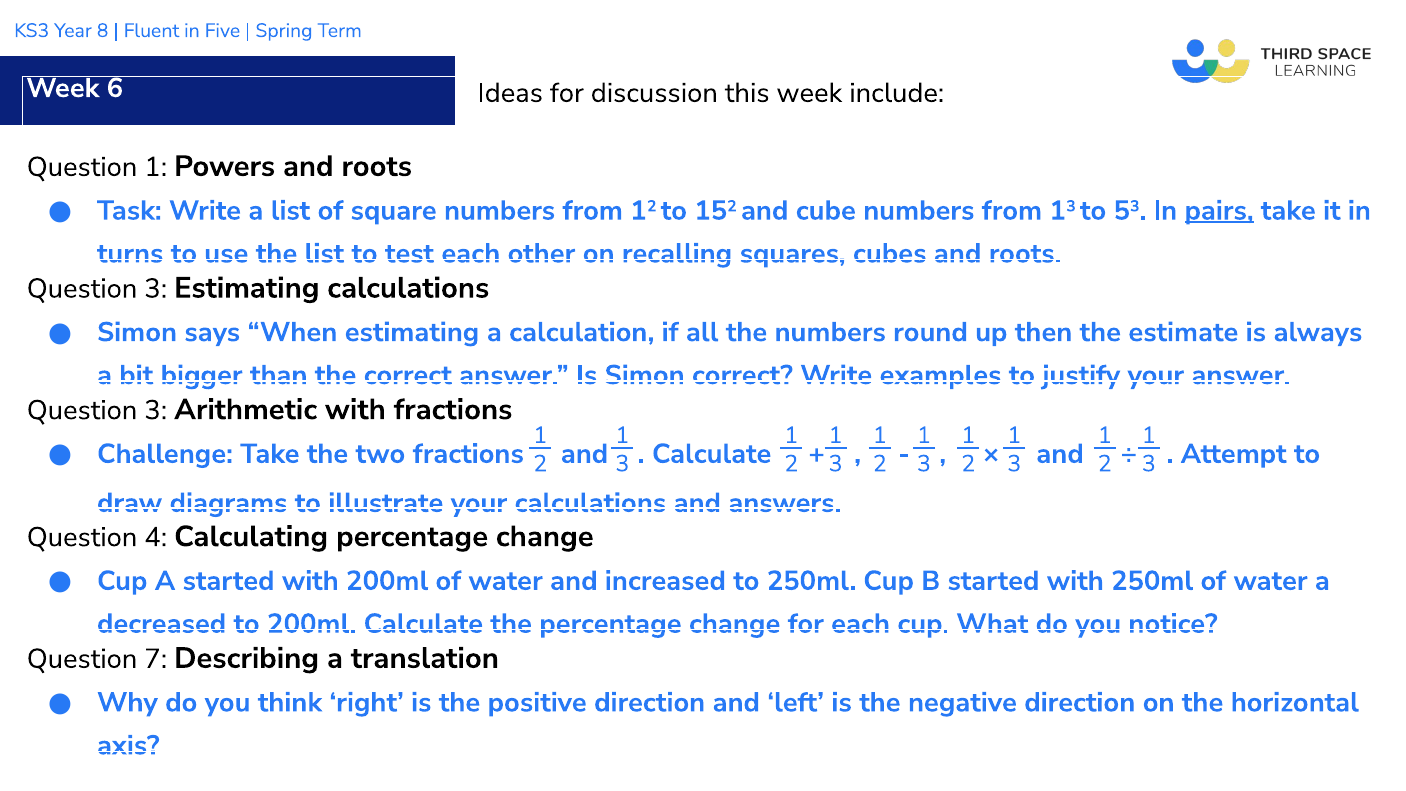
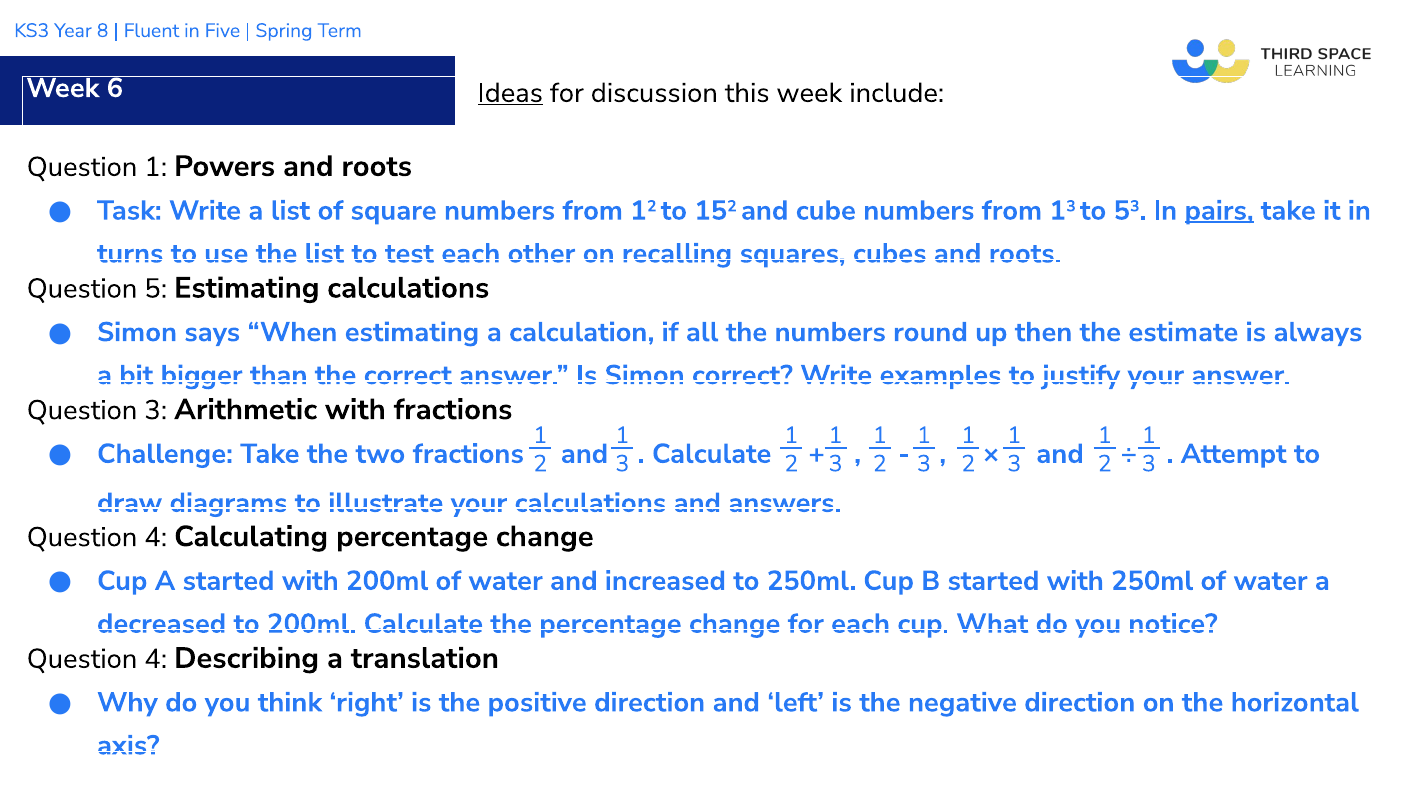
Ideas underline: none -> present (510, 93)
3: 3 -> 5 (156, 289)
7: 7 -> 4 (156, 659)
